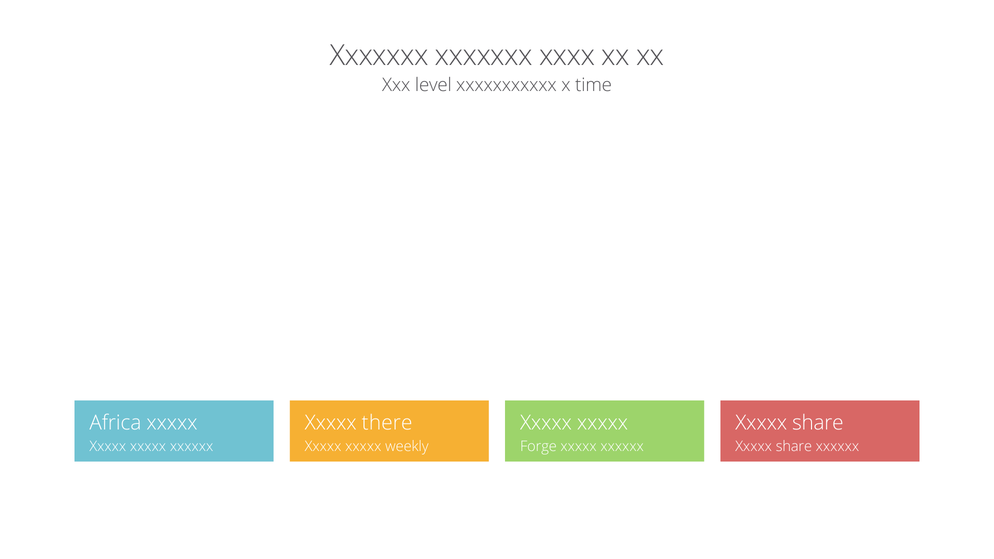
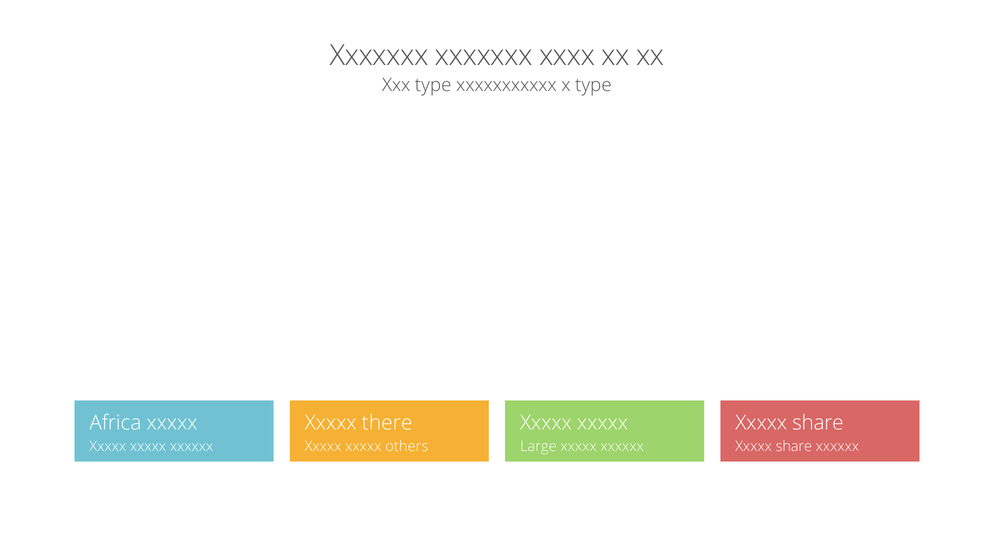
Xxx level: level -> type (433, 85)
x time: time -> type (593, 85)
weekly: weekly -> others (407, 447)
Forge: Forge -> Large (538, 447)
